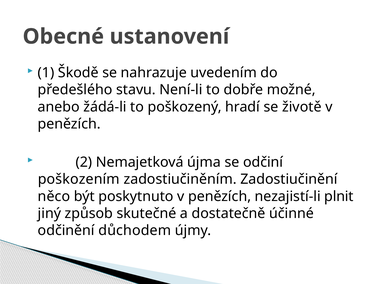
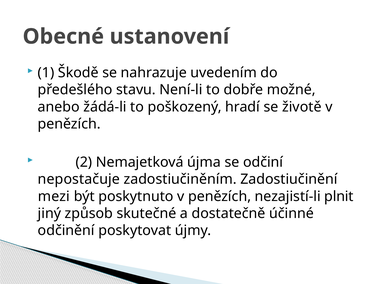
poškozením: poškozením -> nepostačuje (79, 179)
něco: něco -> mezi (54, 196)
důchodem: důchodem -> poskytovat (135, 230)
